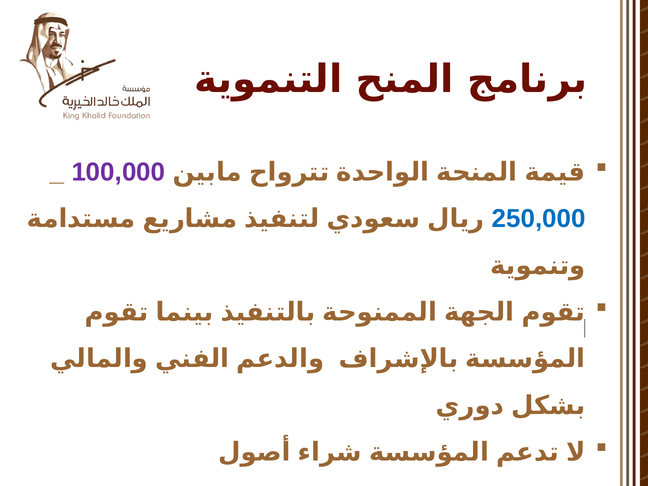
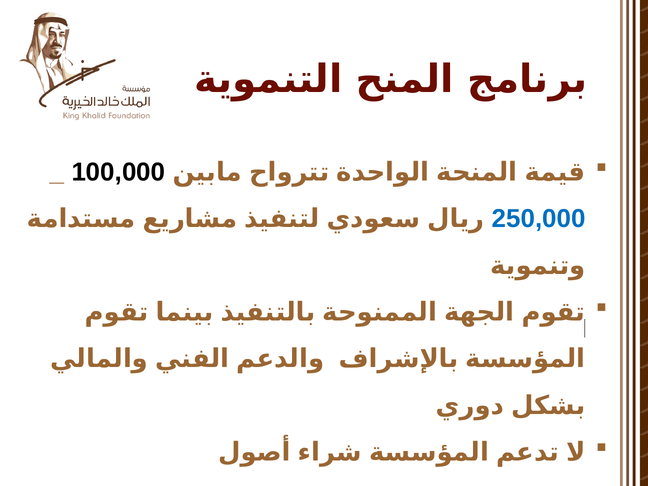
100,000 colour: purple -> black (118, 172)
